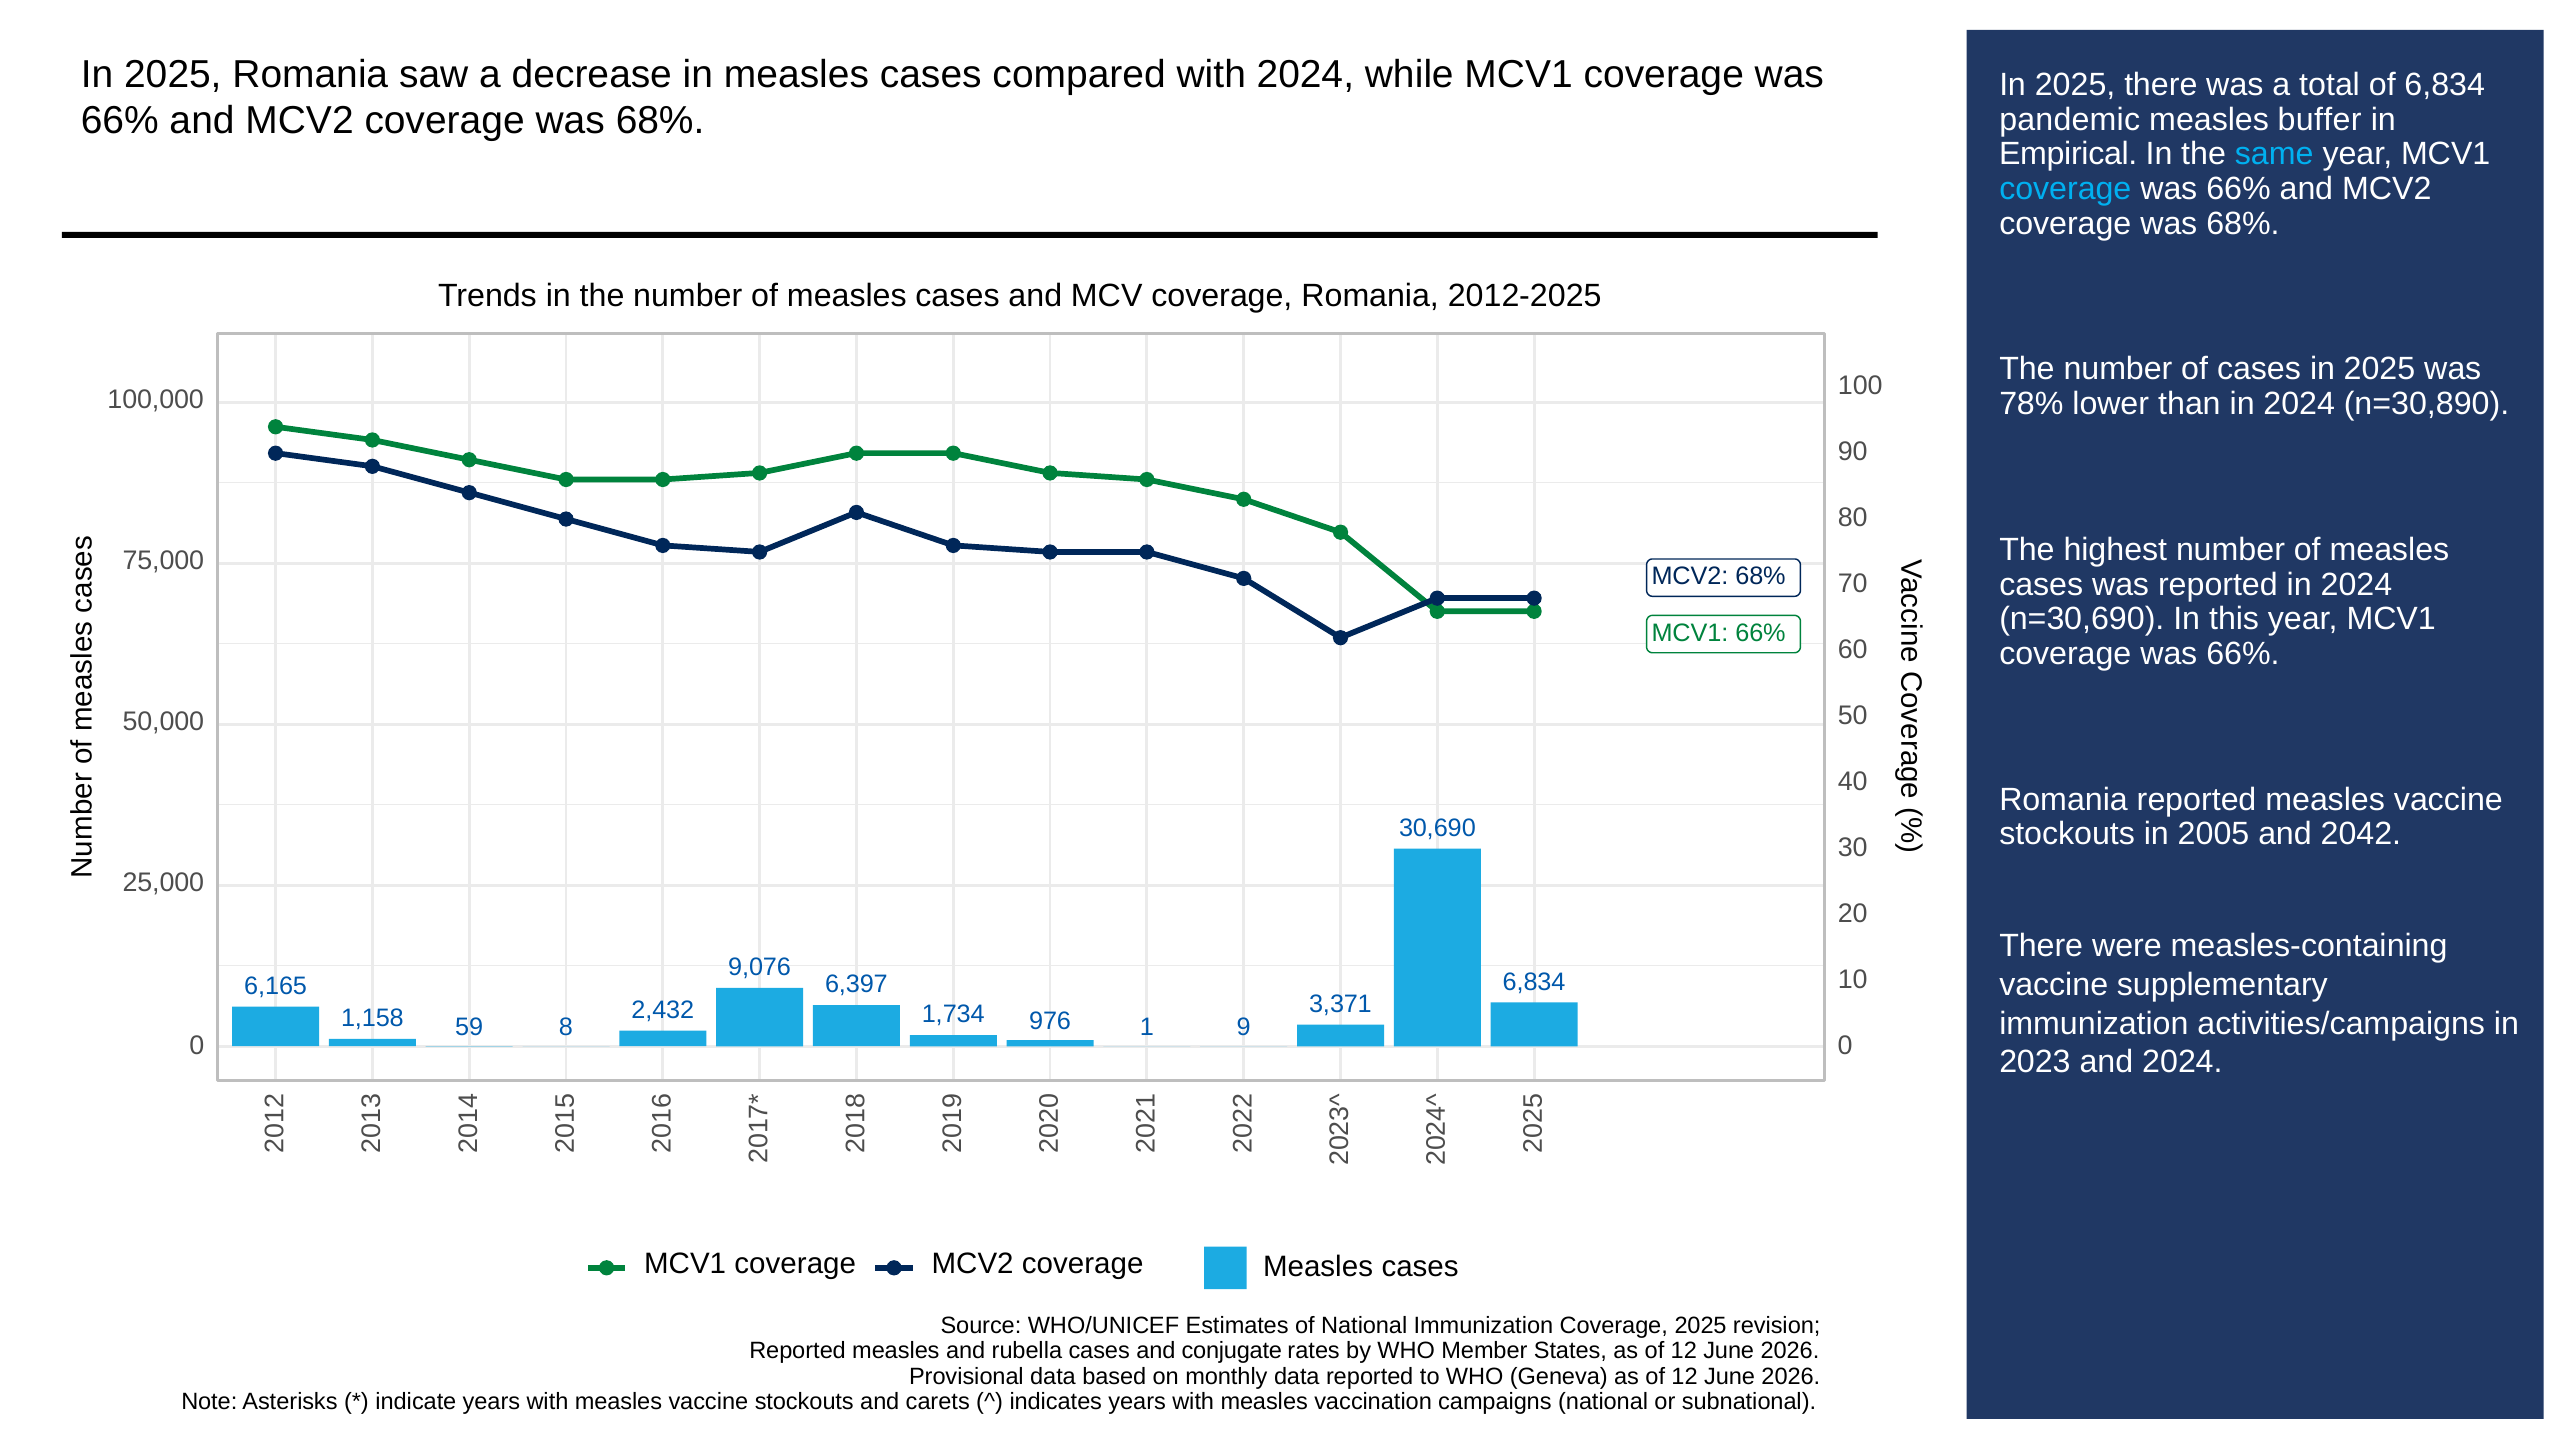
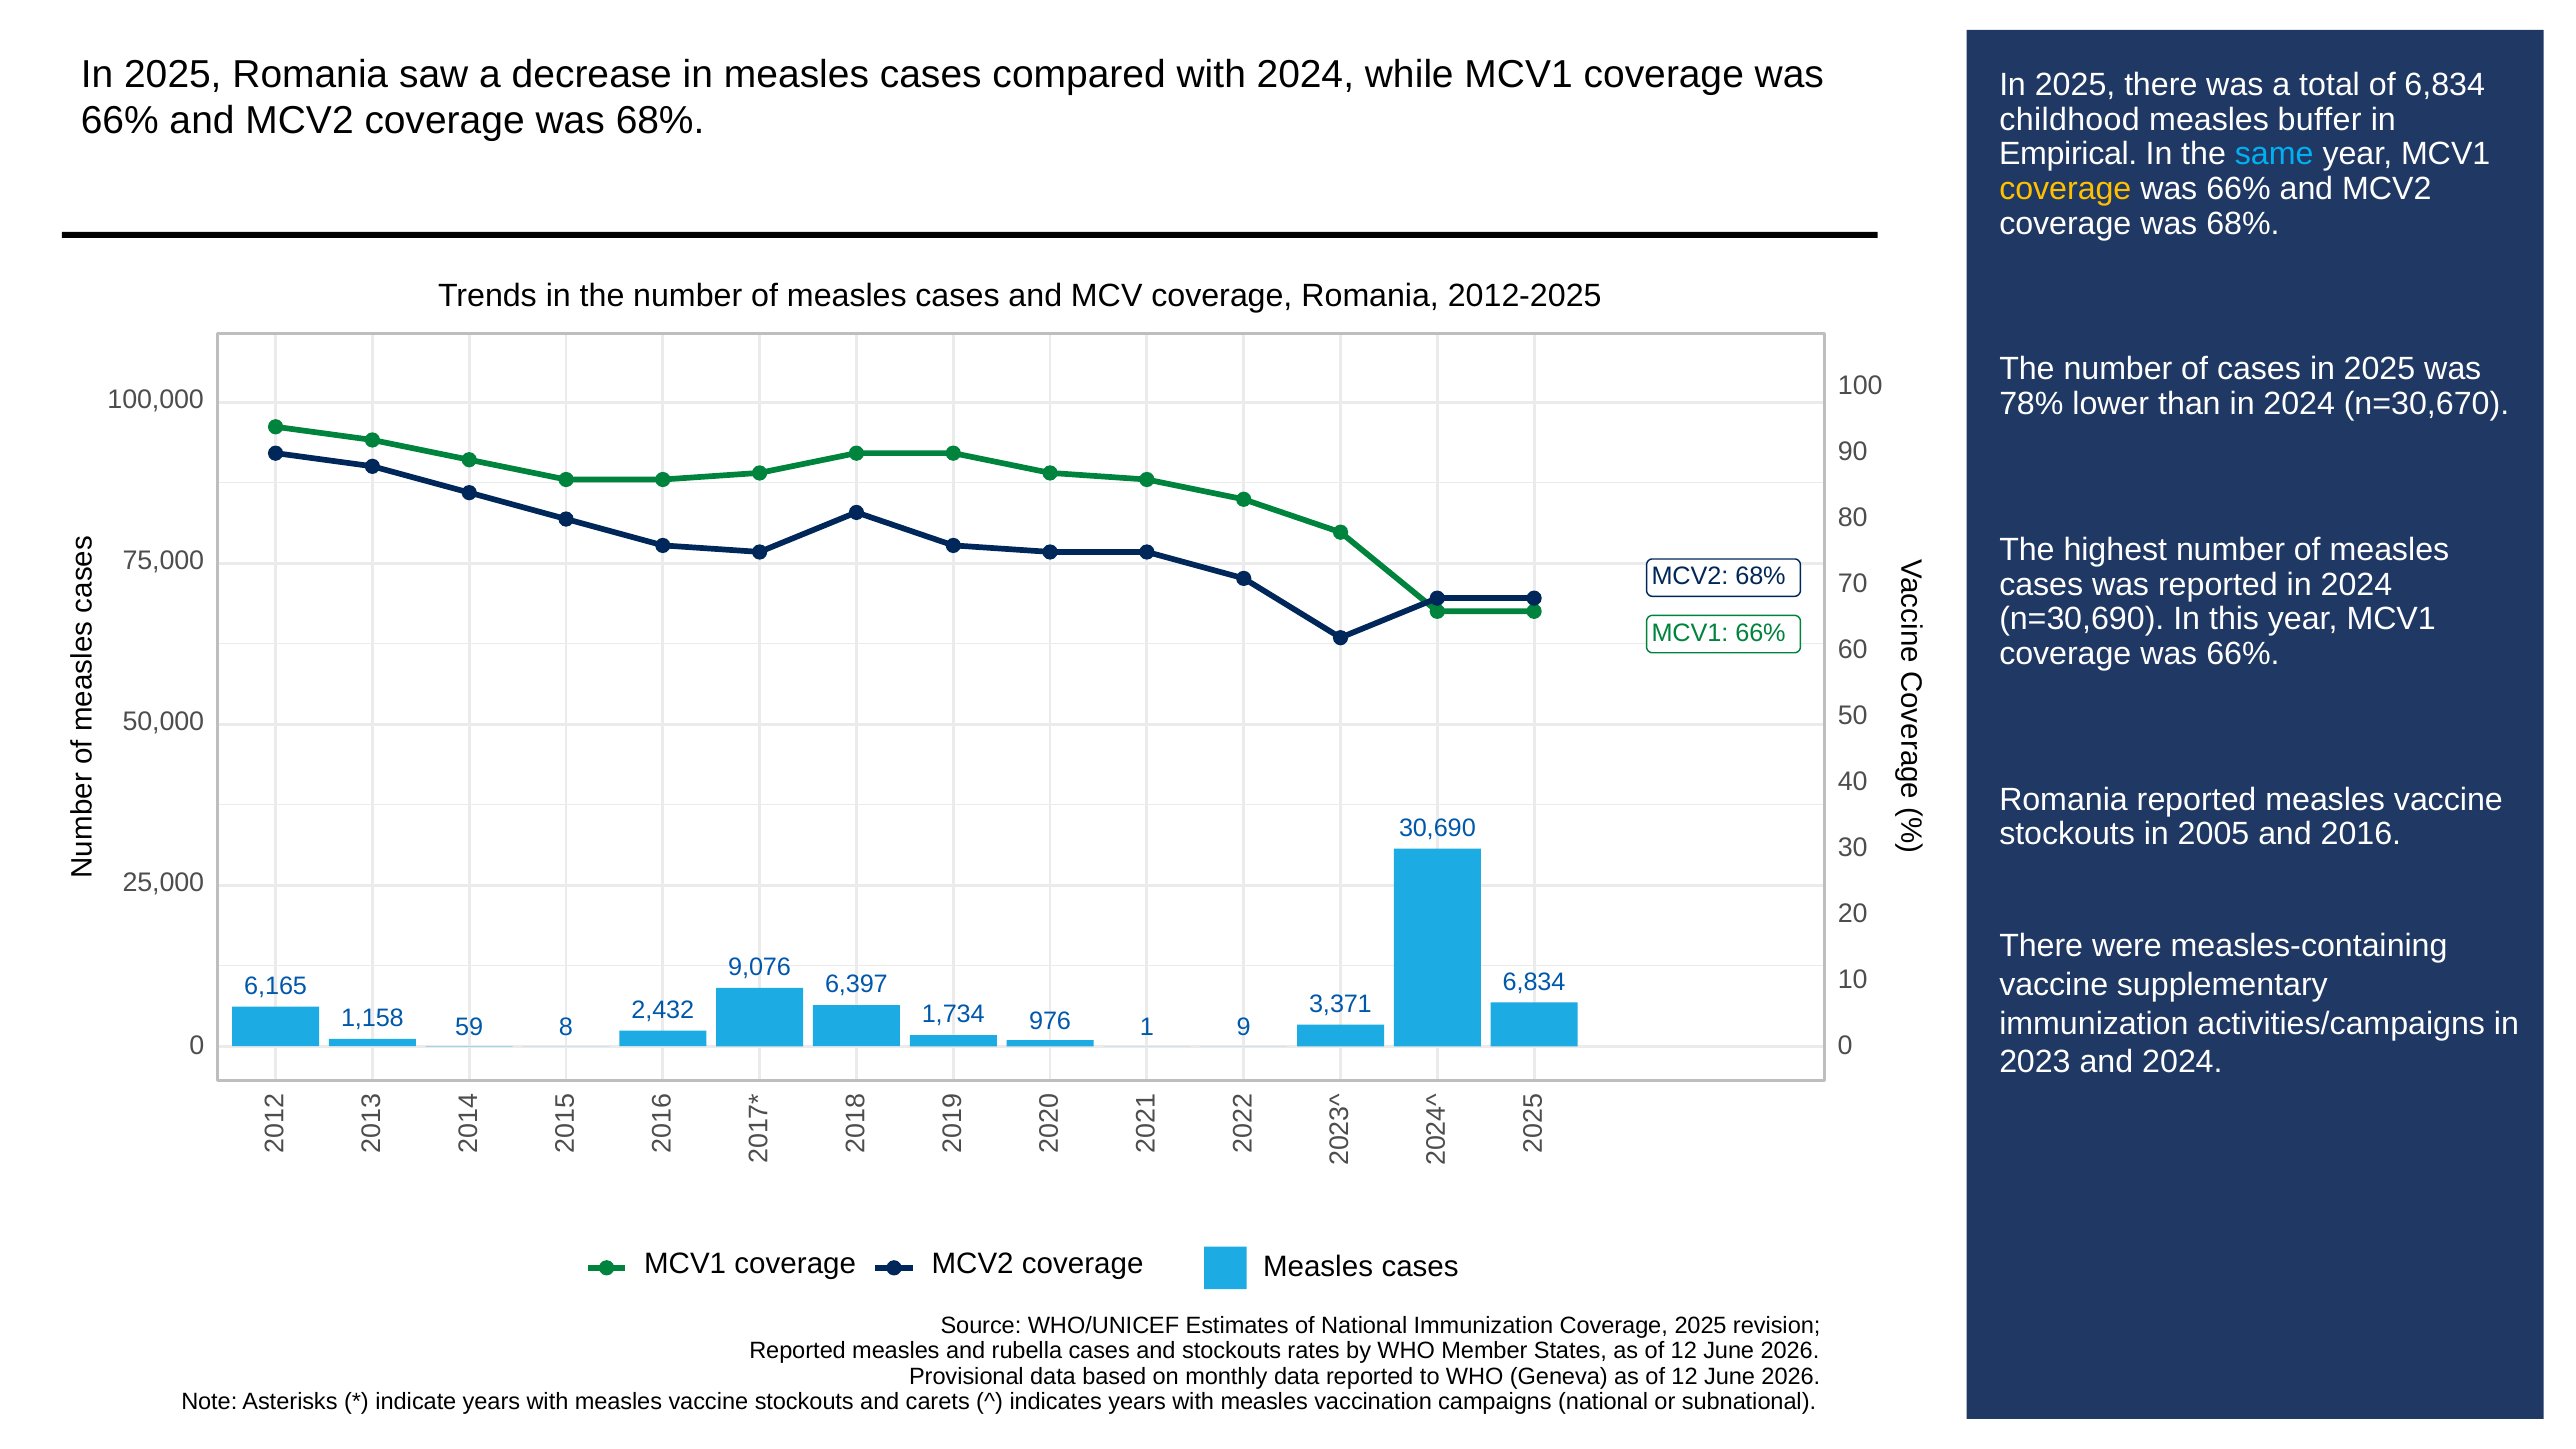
pandemic: pandemic -> childhood (2070, 119)
coverage colour: light blue -> yellow (2065, 189)
n=30,890: n=30,890 -> n=30,670 (2426, 404)
2042: 2042 -> 2016 (2361, 834)
and conjugate: conjugate -> stockouts (1232, 1351)
